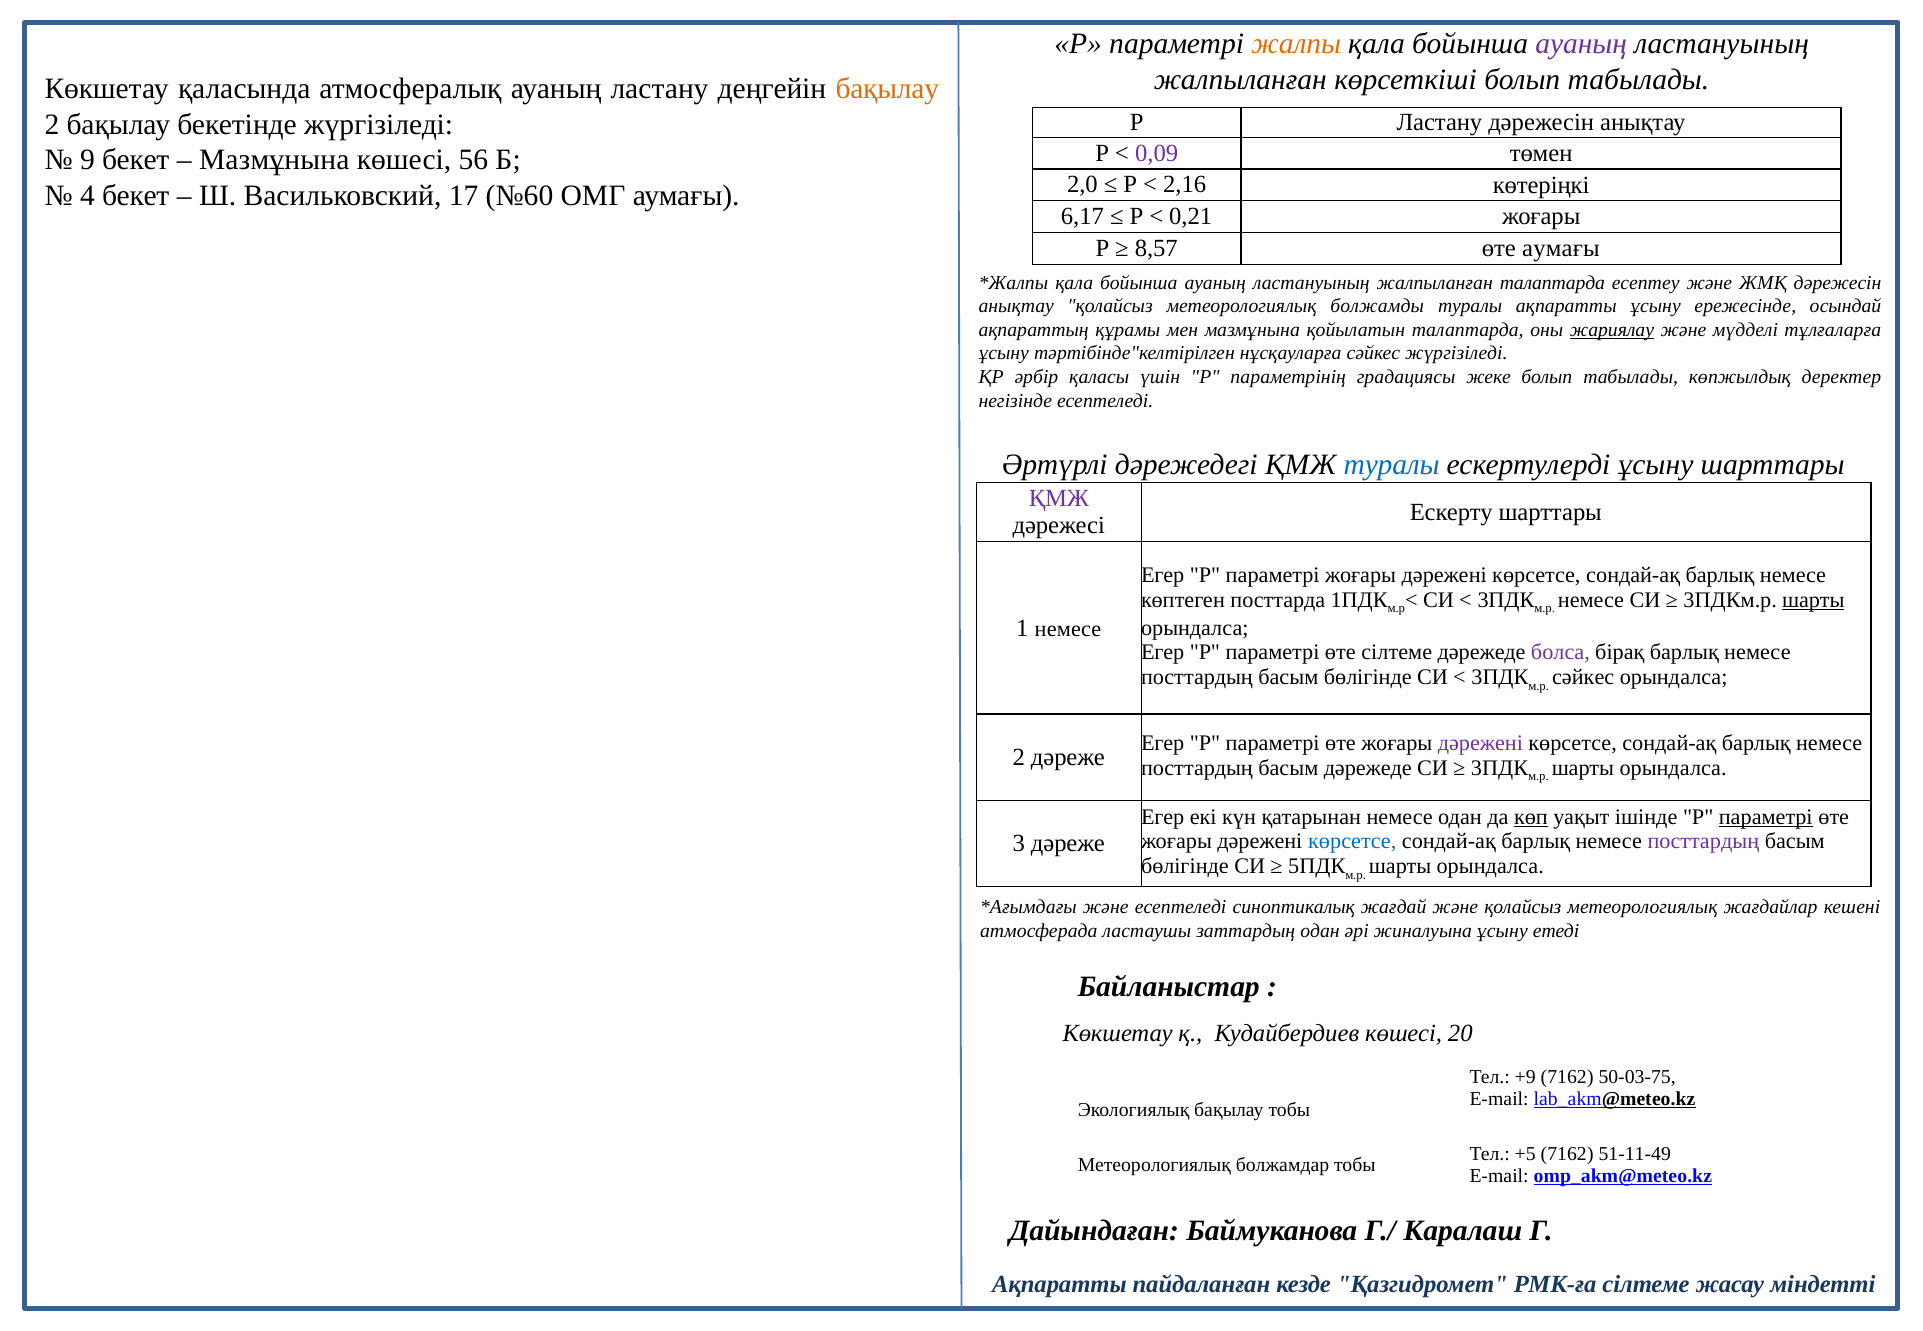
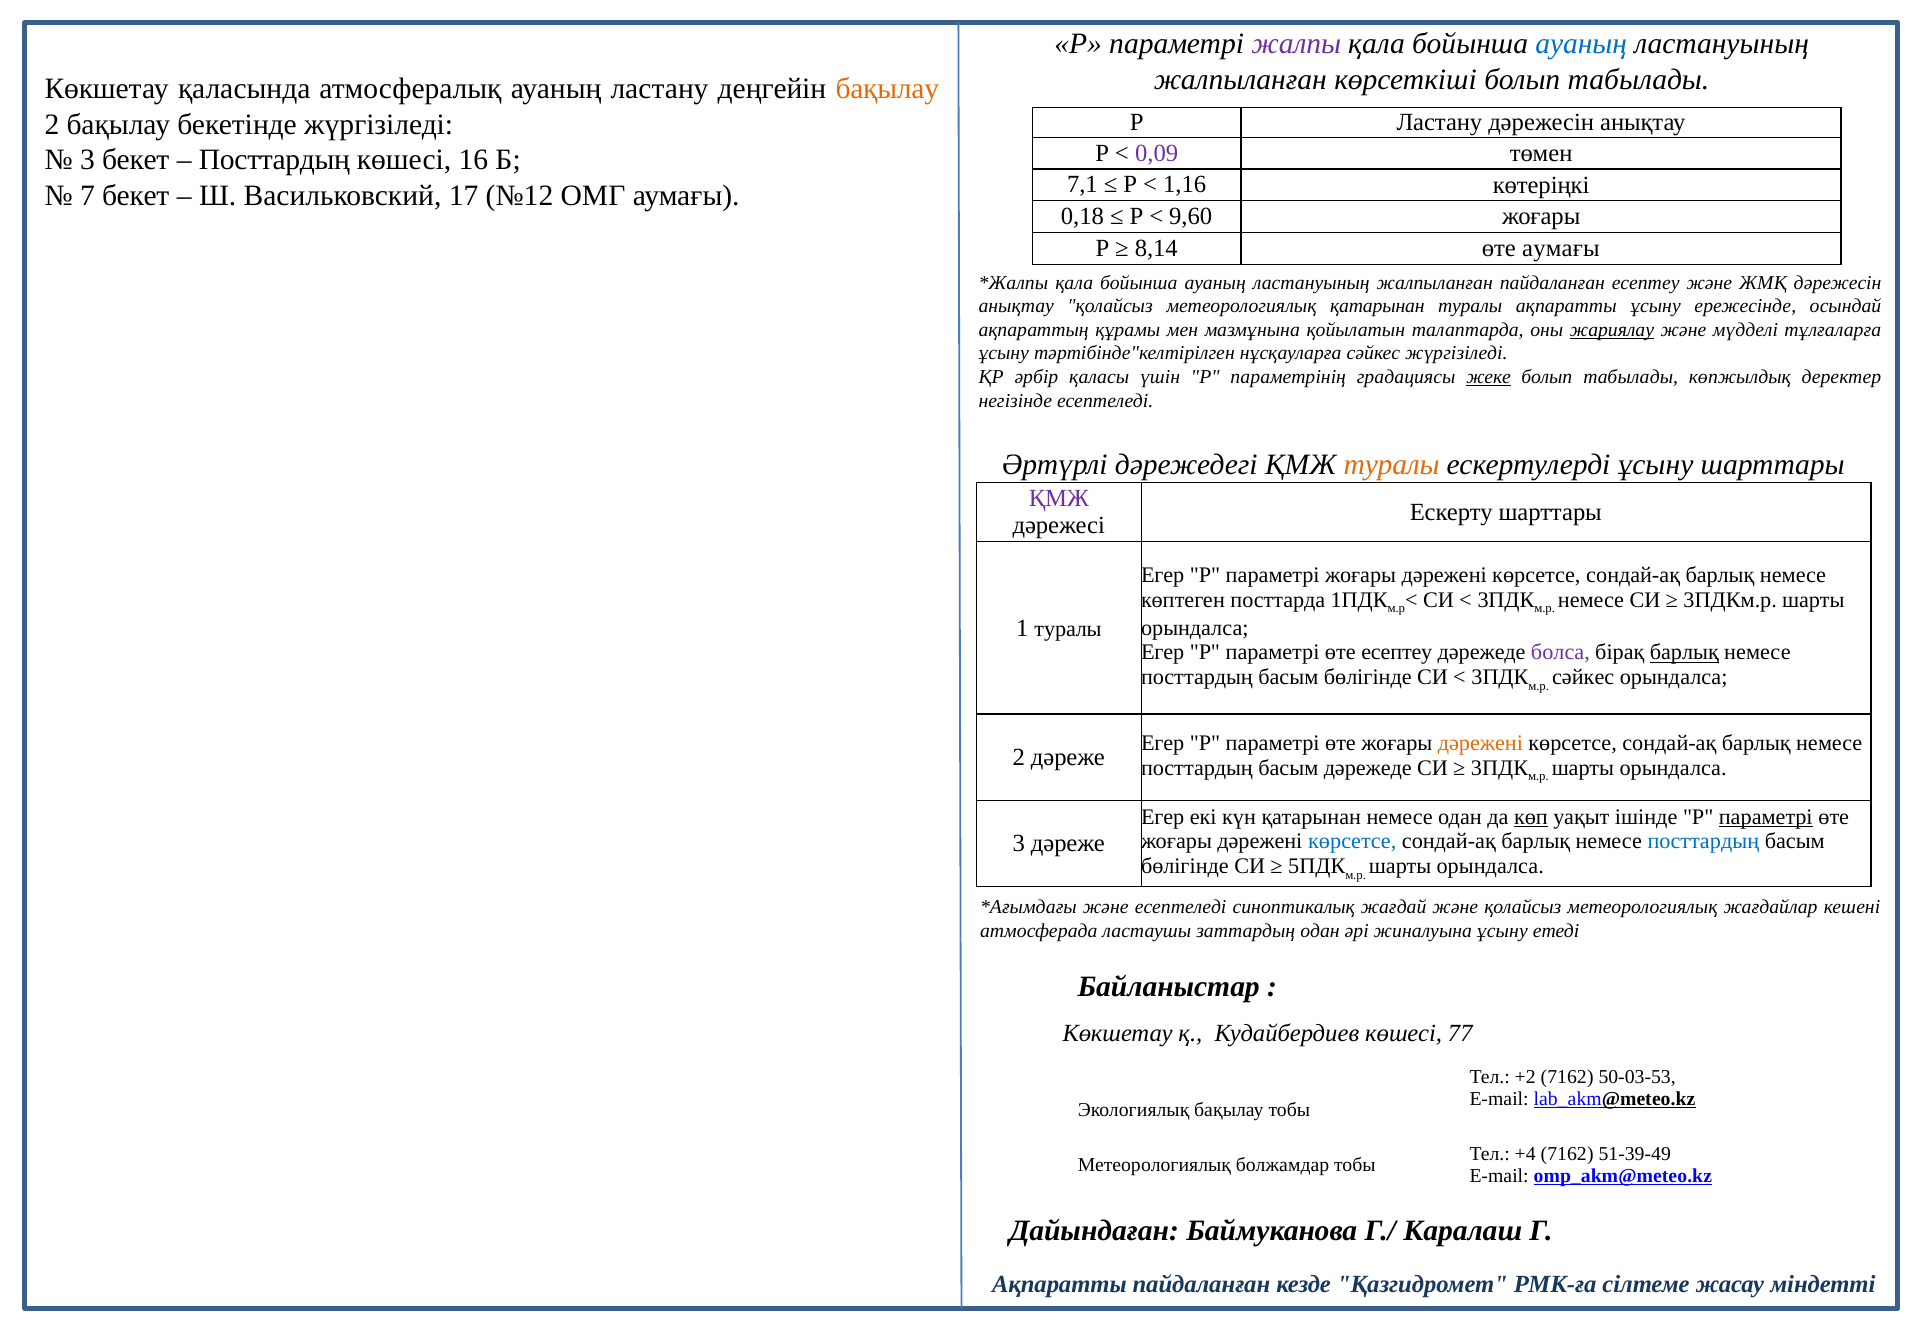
жалпы colour: orange -> purple (1296, 44)
ауаның colour: purple -> blue (1581, 44)
9: 9 -> 3 (87, 160)
Мазмұнына: Мазмұнына -> Посттардың (274, 160)
56: 56 -> 16 (473, 160)
2,0: 2,0 -> 7,1 (1082, 185)
2,16: 2,16 -> 1,16 (1185, 185)
4: 4 -> 7 (87, 195)
№60: №60 -> №12 (519, 195)
6,17: 6,17 -> 0,18 (1082, 216)
0,21: 0,21 -> 9,60 (1191, 216)
8,57: 8,57 -> 8,14 (1156, 248)
жалпыланған талаптарда: талаптарда -> пайдаланған (1552, 283)
метеорологиялық болжамды: болжамды -> қатарынан (1377, 306)
жеке underline: none -> present (1489, 377)
туралы colour: blue -> orange (1392, 464)
шарты underline: present -> none (1813, 600)
1 немесе: немесе -> туралы (1068, 629)
өте сілтеме: сілтеме -> есептеу (1397, 653)
барлық underline: none -> present (1684, 653)
дәрежені colour: purple -> orange (1480, 743)
посттардың colour: purple -> blue (1703, 842)
20: 20 -> 77 (1460, 1033)
+9: +9 -> +2 (1525, 1077)
50-03-75: 50-03-75 -> 50-03-53 (1637, 1077)
+5: +5 -> +4 (1525, 1154)
51-11-49: 51-11-49 -> 51-39-49 (1635, 1154)
